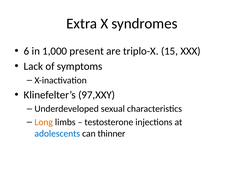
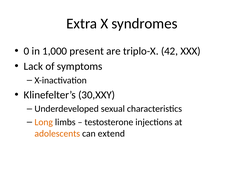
6: 6 -> 0 (27, 51)
15: 15 -> 42 (169, 51)
97,XXY: 97,XXY -> 30,XXY (97, 95)
adolescents colour: blue -> orange (57, 134)
thinner: thinner -> extend (111, 134)
